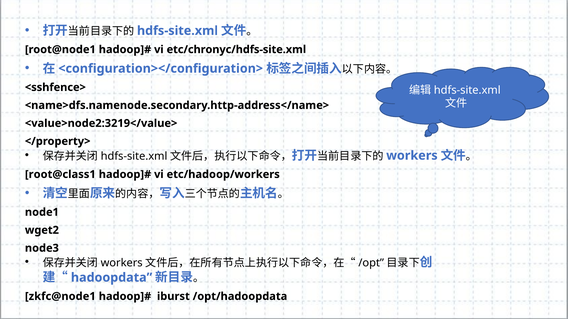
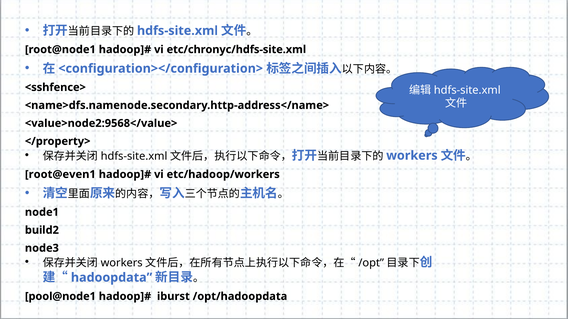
<value>node2:3219</value>: <value>node2:3219</value> -> <value>node2:9568</value> (101, 123)
root@class1: root@class1 -> root@even1 (60, 175)
wget2: wget2 -> build2 (42, 230)
zkfc@node1: zkfc@node1 -> pool@node1 (60, 297)
